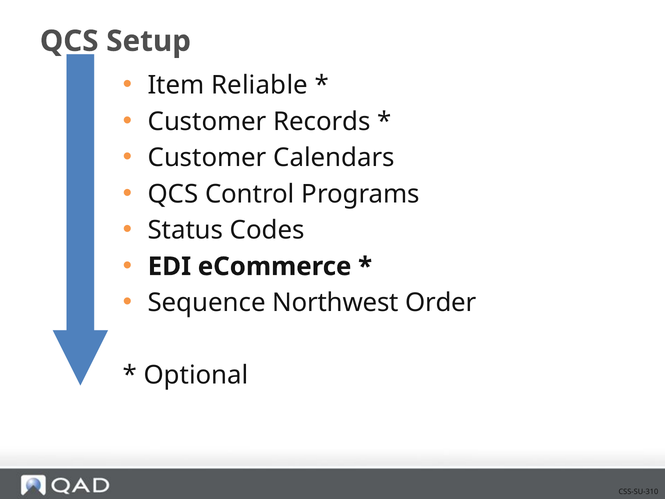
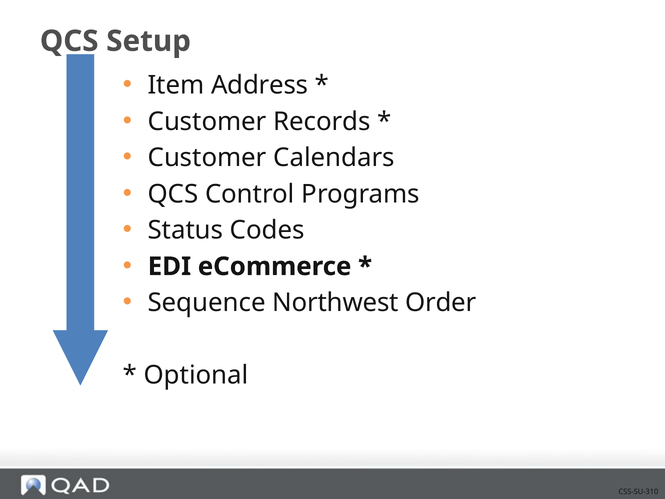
Reliable: Reliable -> Address (260, 85)
